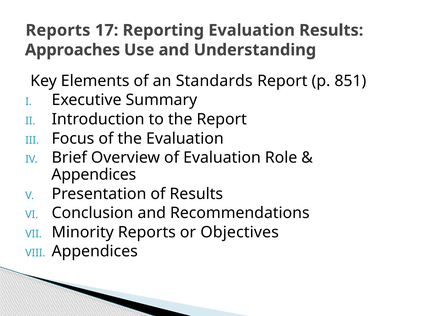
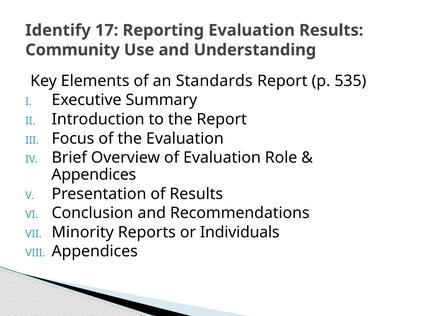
Reports: Reports -> Identify (58, 30)
Approaches: Approaches -> Community (73, 50)
851: 851 -> 535 (350, 81)
Objectives: Objectives -> Individuals (240, 233)
